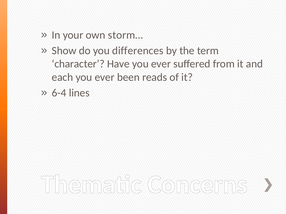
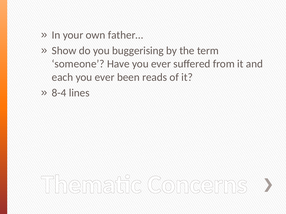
storm…: storm… -> father… (126, 35)
differences: differences -> buggerising (138, 51)
character: character -> someone (78, 64)
6-4: 6-4 -> 8-4 (59, 93)
